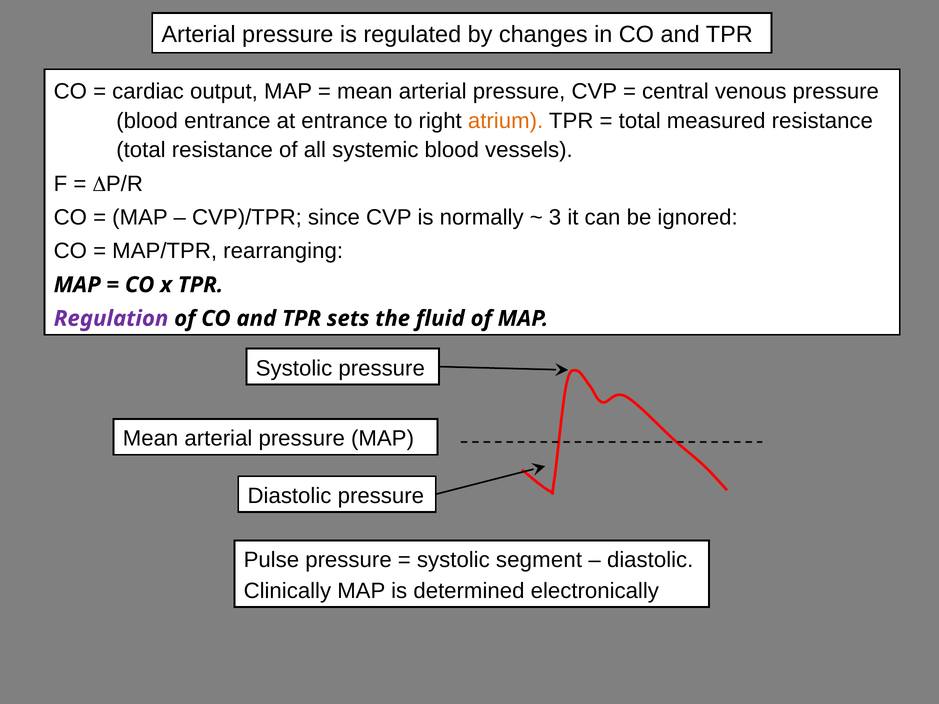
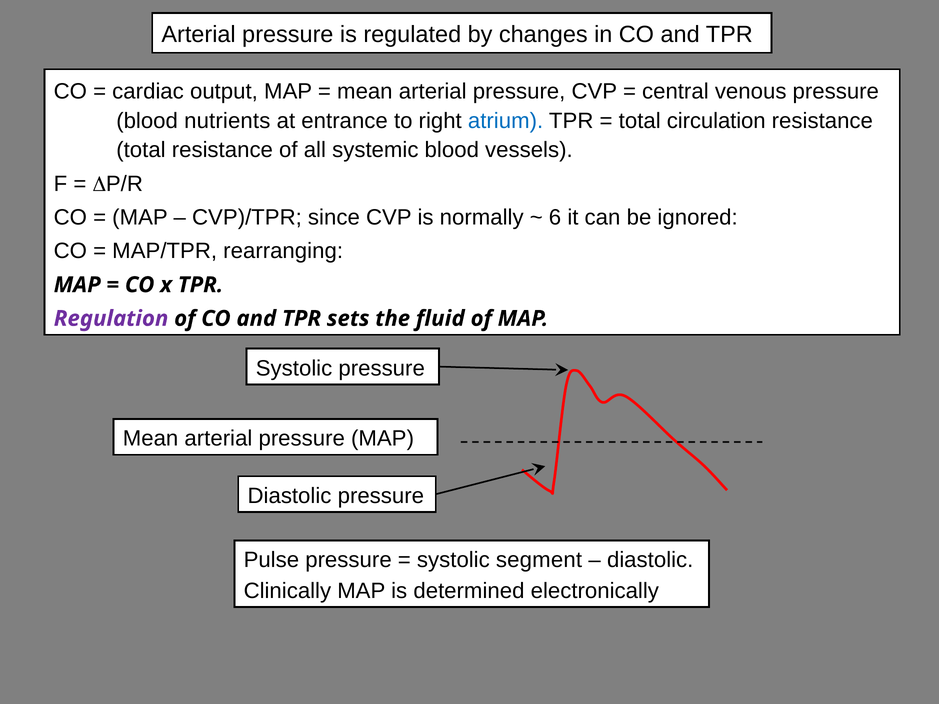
blood entrance: entrance -> nutrients (227, 121)
atrium colour: orange -> blue (506, 121)
measured: measured -> circulation (716, 121)
3: 3 -> 6 (555, 218)
